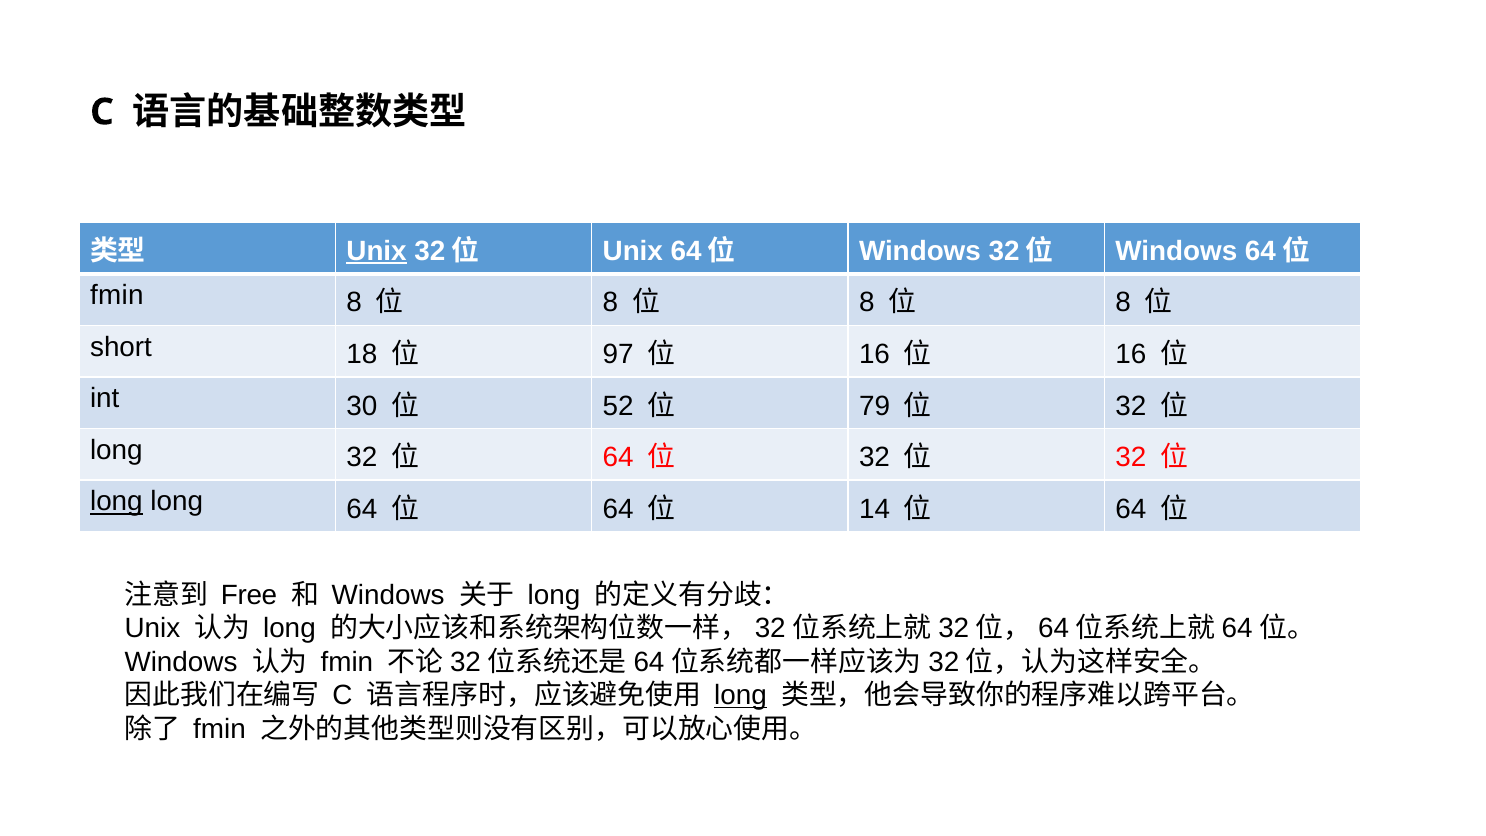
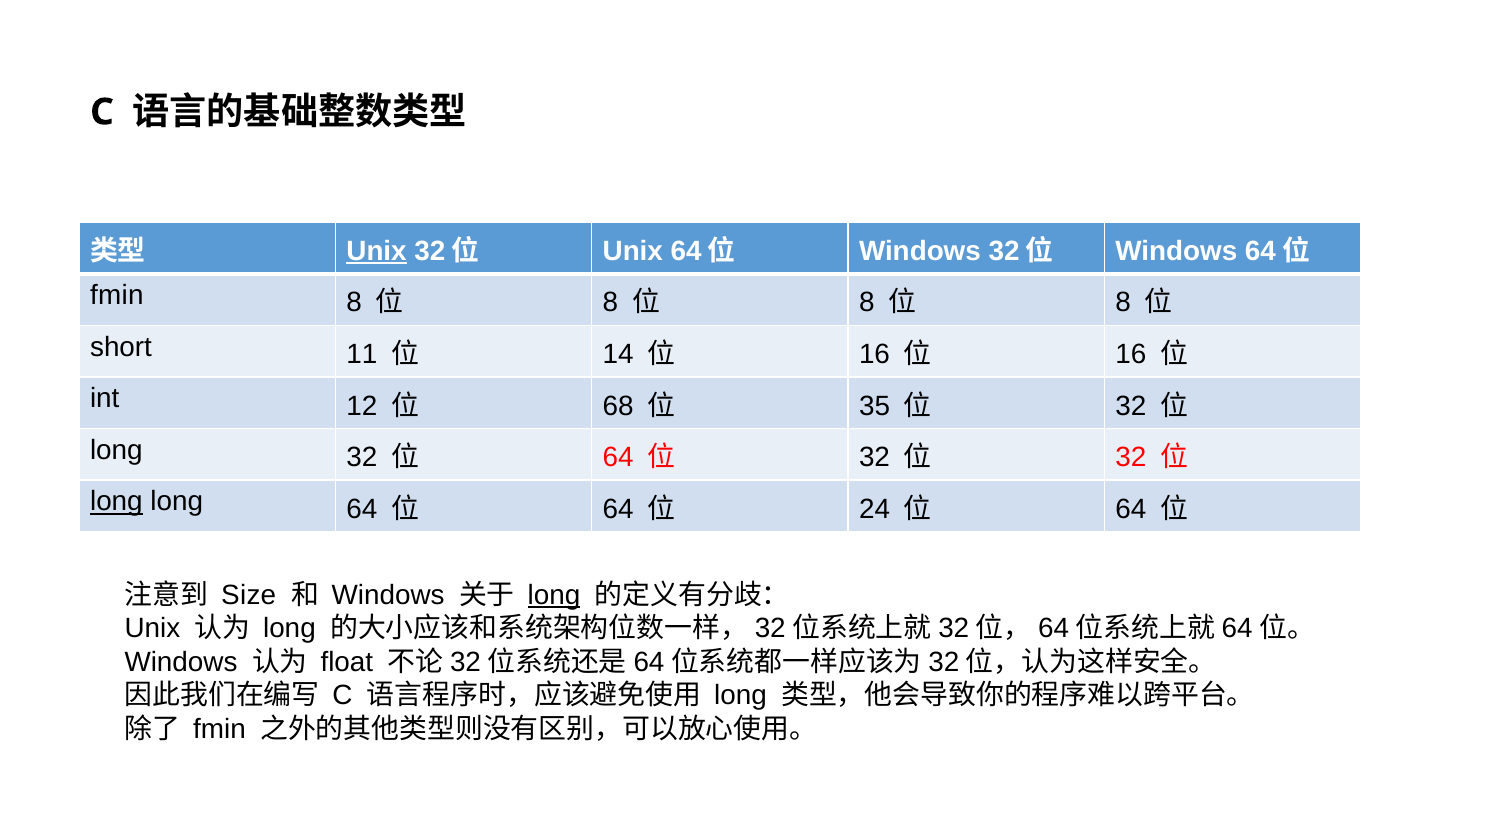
18: 18 -> 11 (362, 354)
97: 97 -> 14 (618, 354)
30: 30 -> 12 (362, 406)
52: 52 -> 68 (618, 406)
79: 79 -> 35 (875, 406)
14: 14 -> 24 (875, 509)
Free: Free -> Size (249, 595)
long underline: none -> present (554, 595)
fmin: fmin -> float (347, 662)
long underline: present -> none (740, 695)
